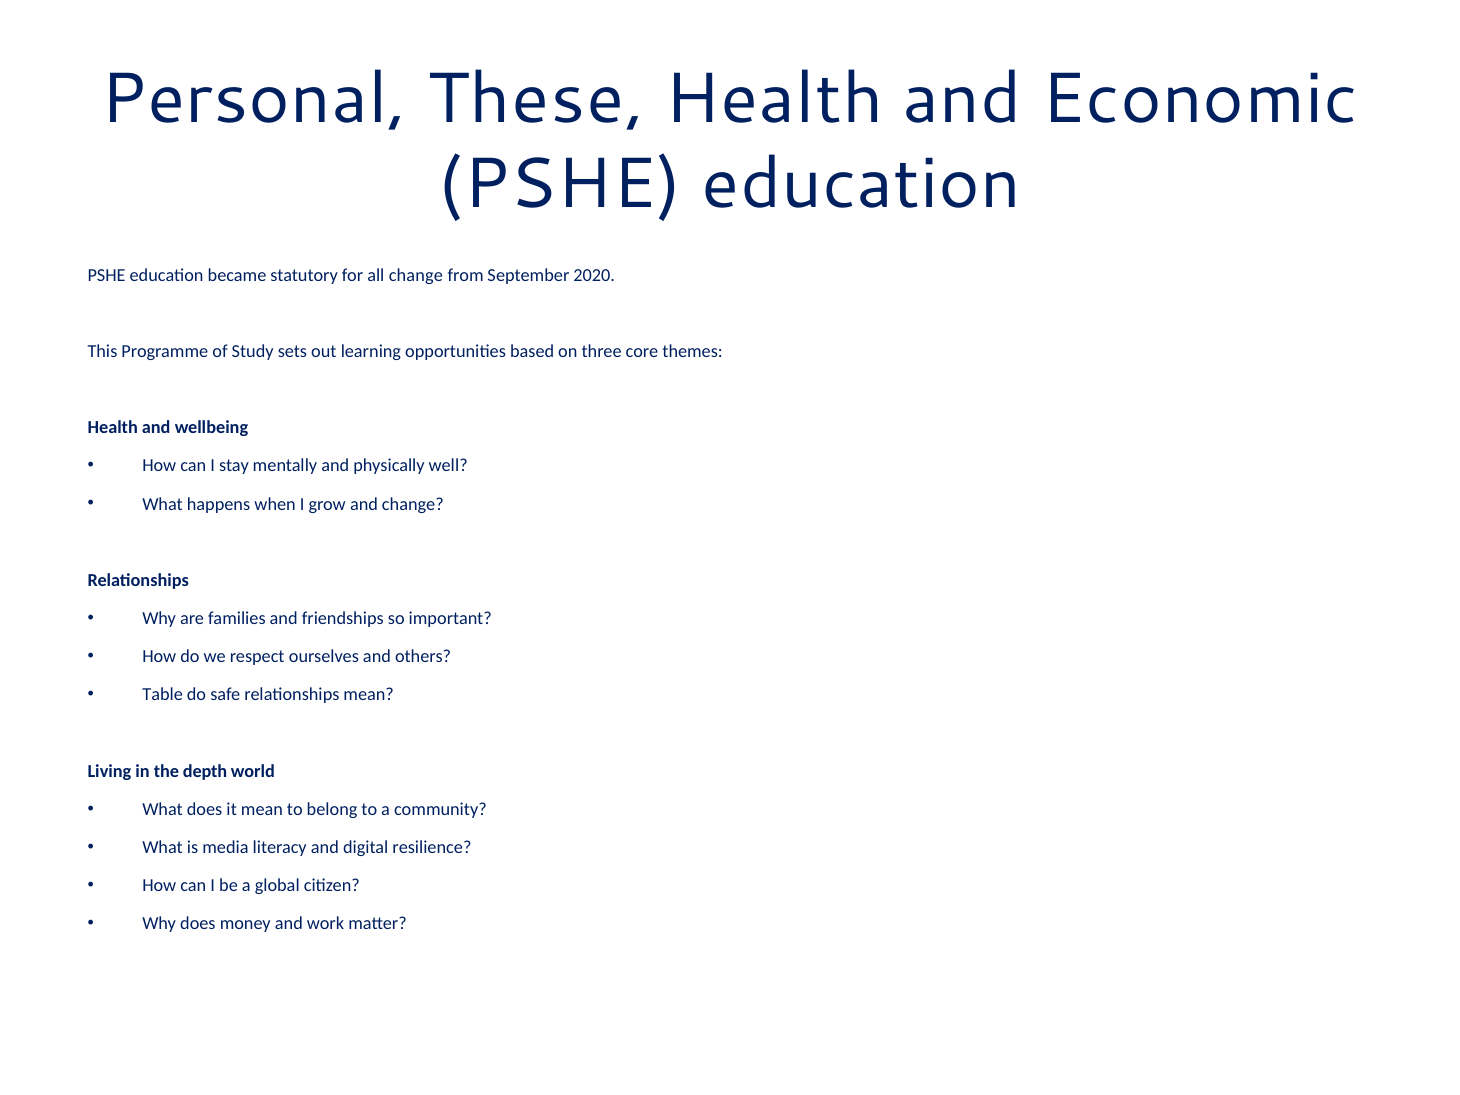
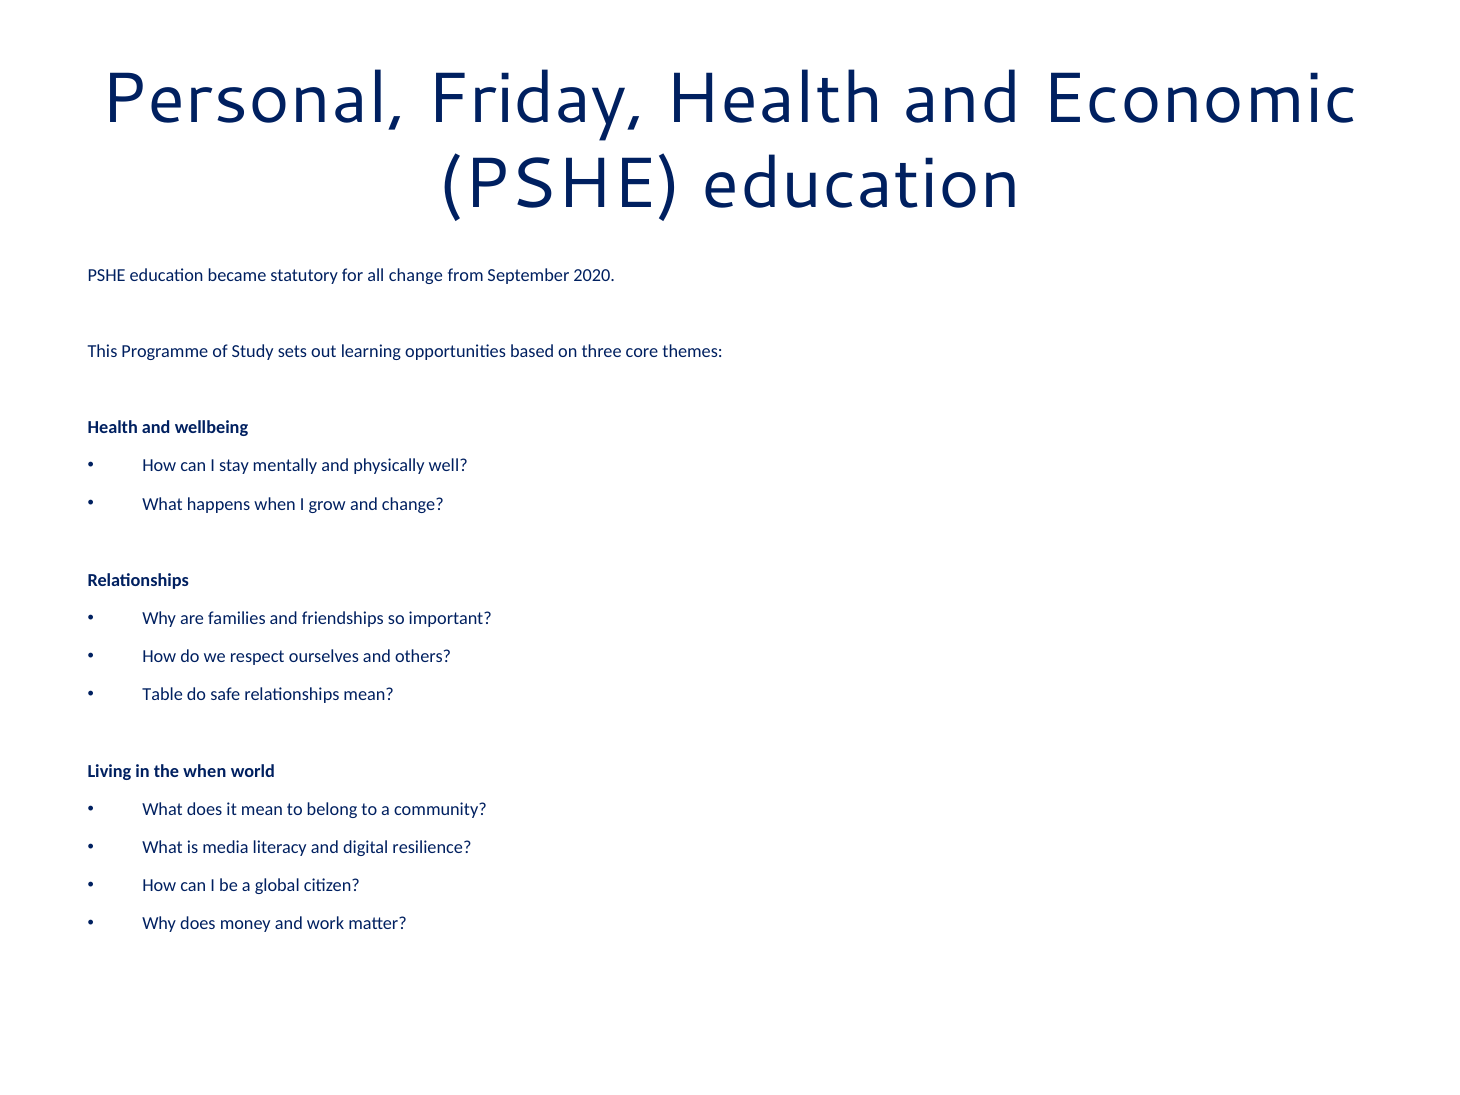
These: These -> Friday (537, 99)
the depth: depth -> when (205, 771)
